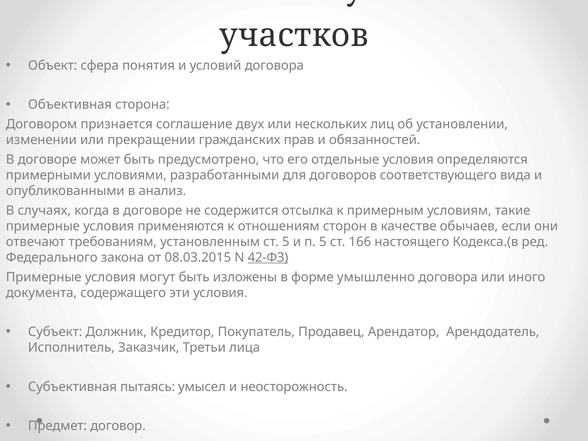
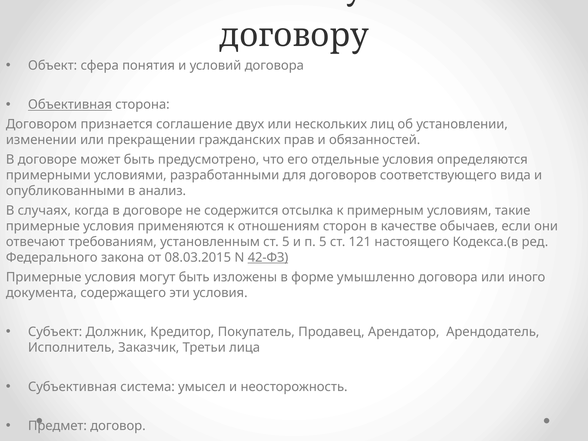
участков: участков -> договору (294, 35)
Объективная underline: none -> present (70, 105)
166: 166 -> 121 (360, 242)
пытаясь: пытаясь -> система (148, 387)
